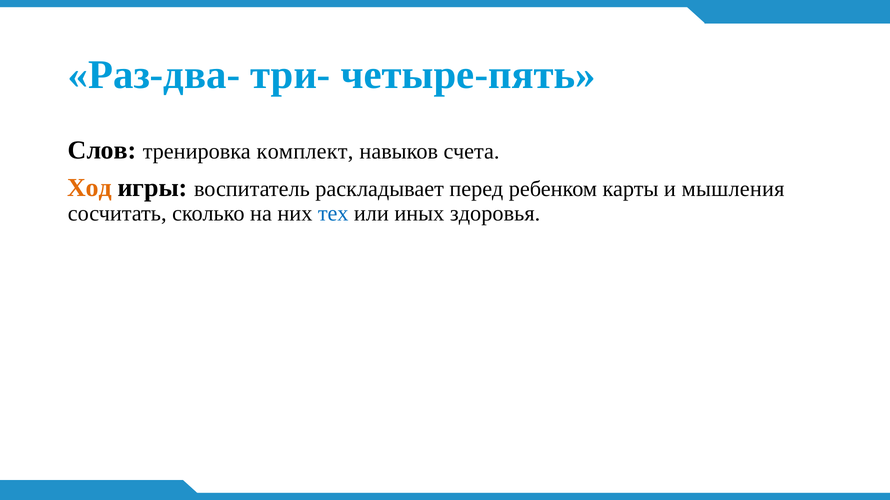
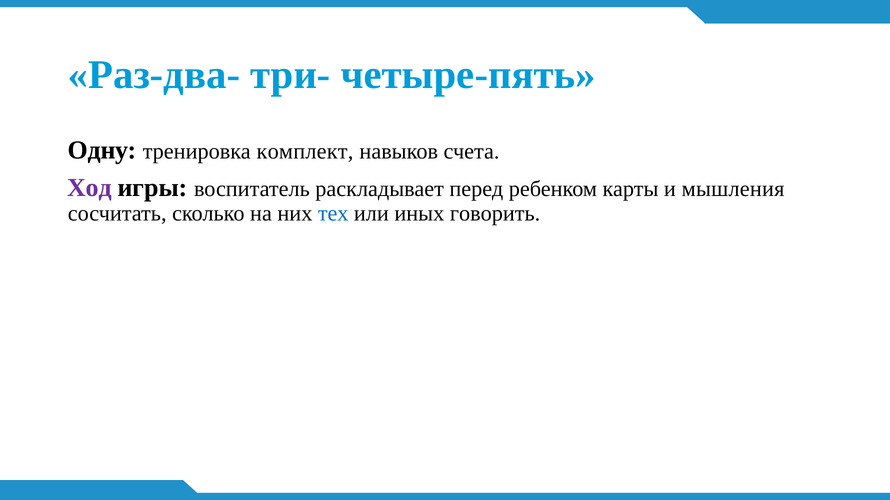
Слов: Слов -> Одну (102, 150)
Ход colour: orange -> purple (90, 188)
здоровья: здоровья -> говорить (495, 214)
